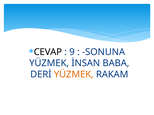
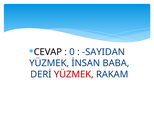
9: 9 -> 0 (72, 52)
SONUNA: SONUNA -> SAYIDAN (104, 52)
YÜZMEK colour: orange -> red (74, 75)
